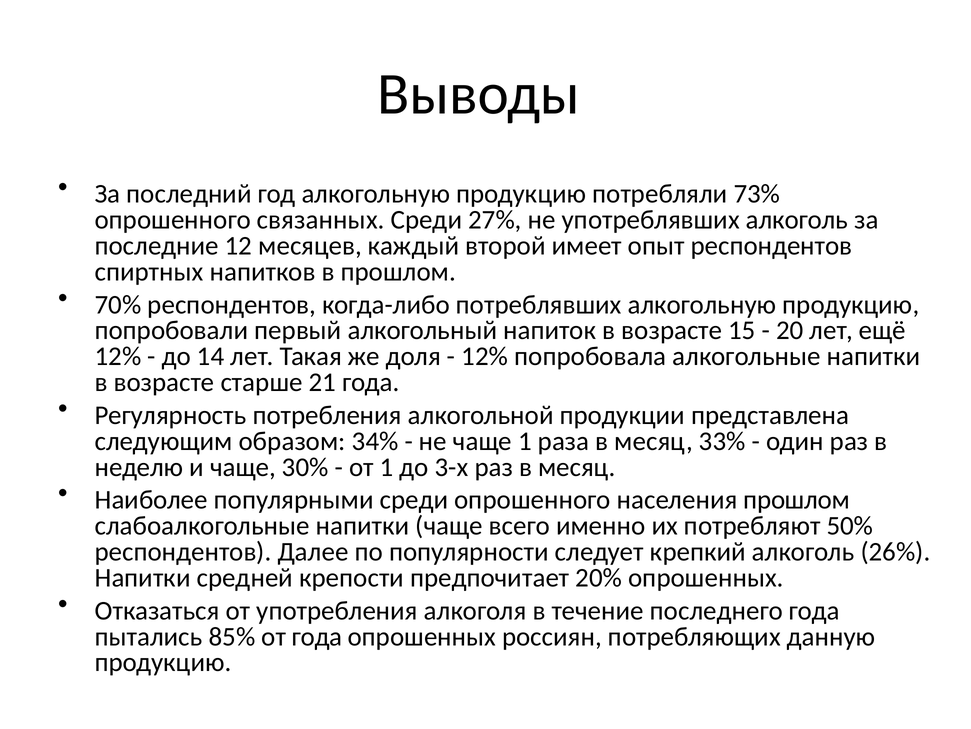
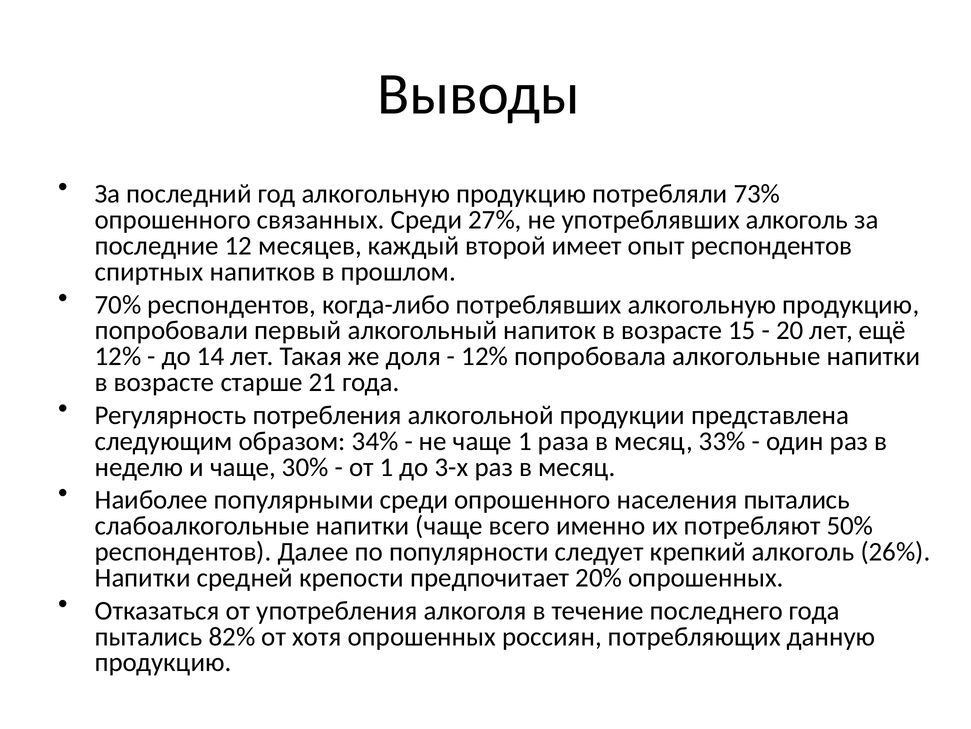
населения прошлом: прошлом -> пытались (797, 499)
85%: 85% -> 82% (232, 636)
от года: года -> хотя (317, 636)
